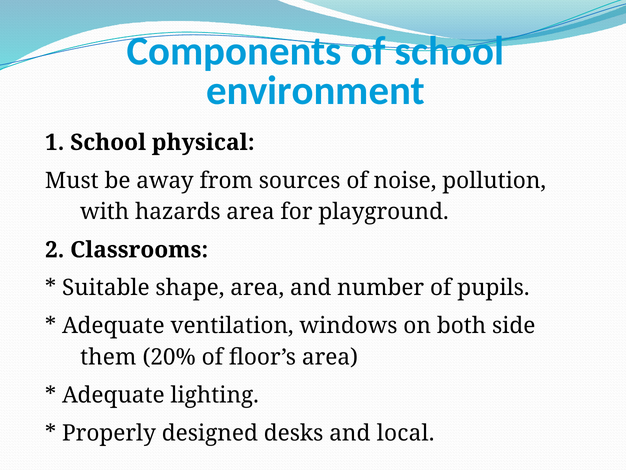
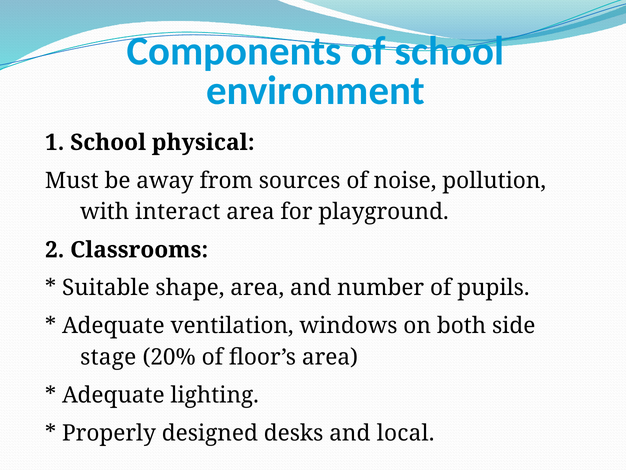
hazards: hazards -> interact (178, 212)
them: them -> stage (108, 357)
